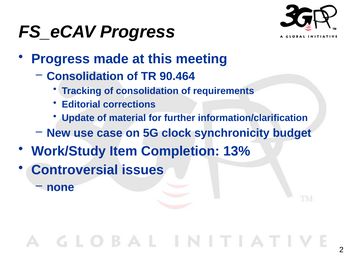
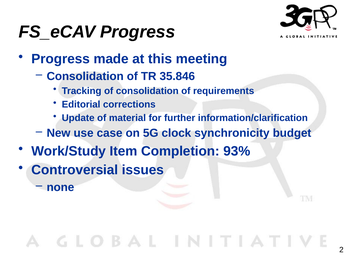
90.464: 90.464 -> 35.846 (177, 76)
13%: 13% -> 93% (237, 151)
